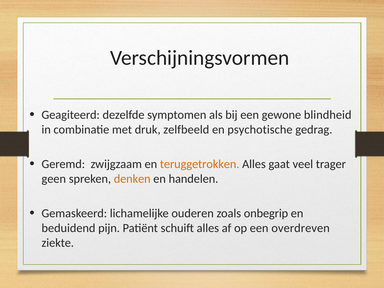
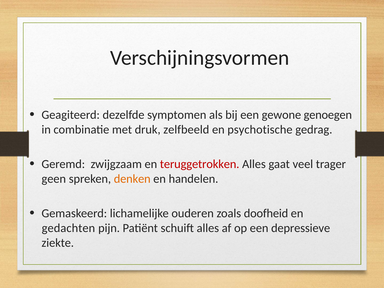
blindheid: blindheid -> genoegen (328, 115)
teruggetrokken colour: orange -> red (200, 164)
onbegrip: onbegrip -> doofheid (266, 213)
beduidend: beduidend -> gedachten (68, 228)
overdreven: overdreven -> depressieve (301, 228)
